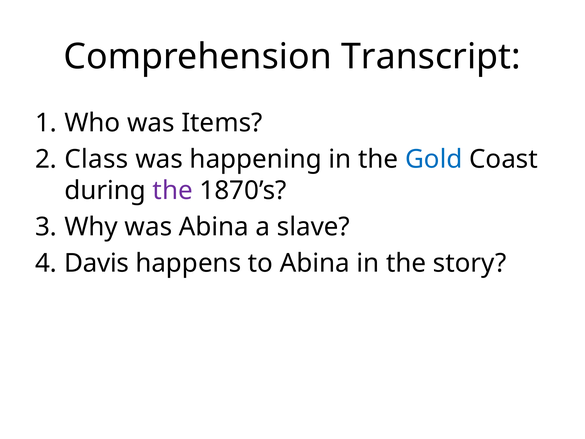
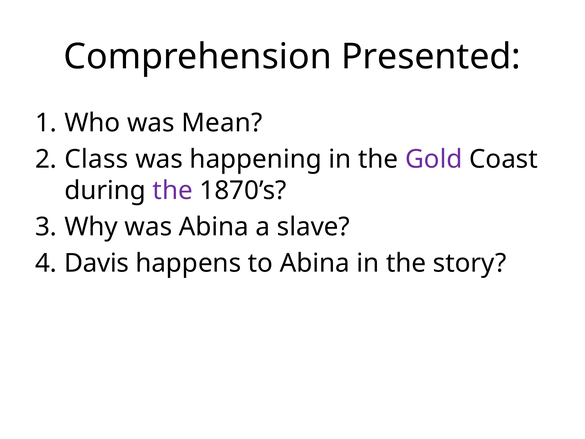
Transcript: Transcript -> Presented (431, 57)
Items: Items -> Mean (222, 123)
Gold colour: blue -> purple (434, 159)
